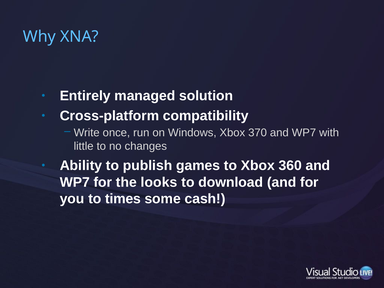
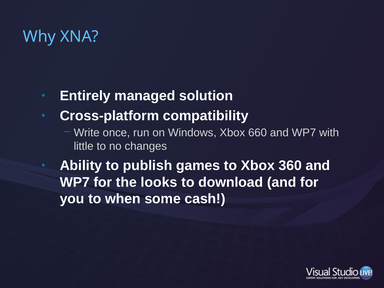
370: 370 -> 660 (258, 133)
times: times -> when (123, 199)
